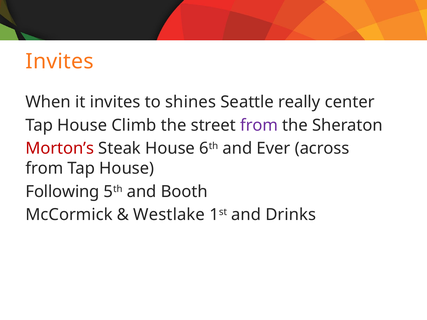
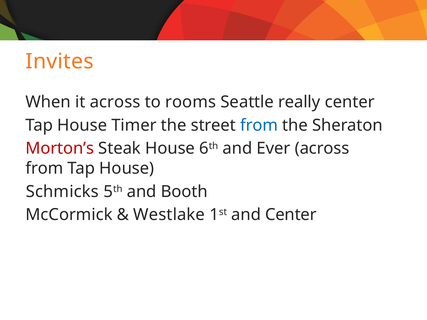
it invites: invites -> across (115, 102)
shines: shines -> rooms (191, 102)
Climb: Climb -> Timer (134, 125)
from colour: purple -> blue (259, 125)
Following: Following -> Schmicks (62, 192)
and Drinks: Drinks -> Center (291, 215)
